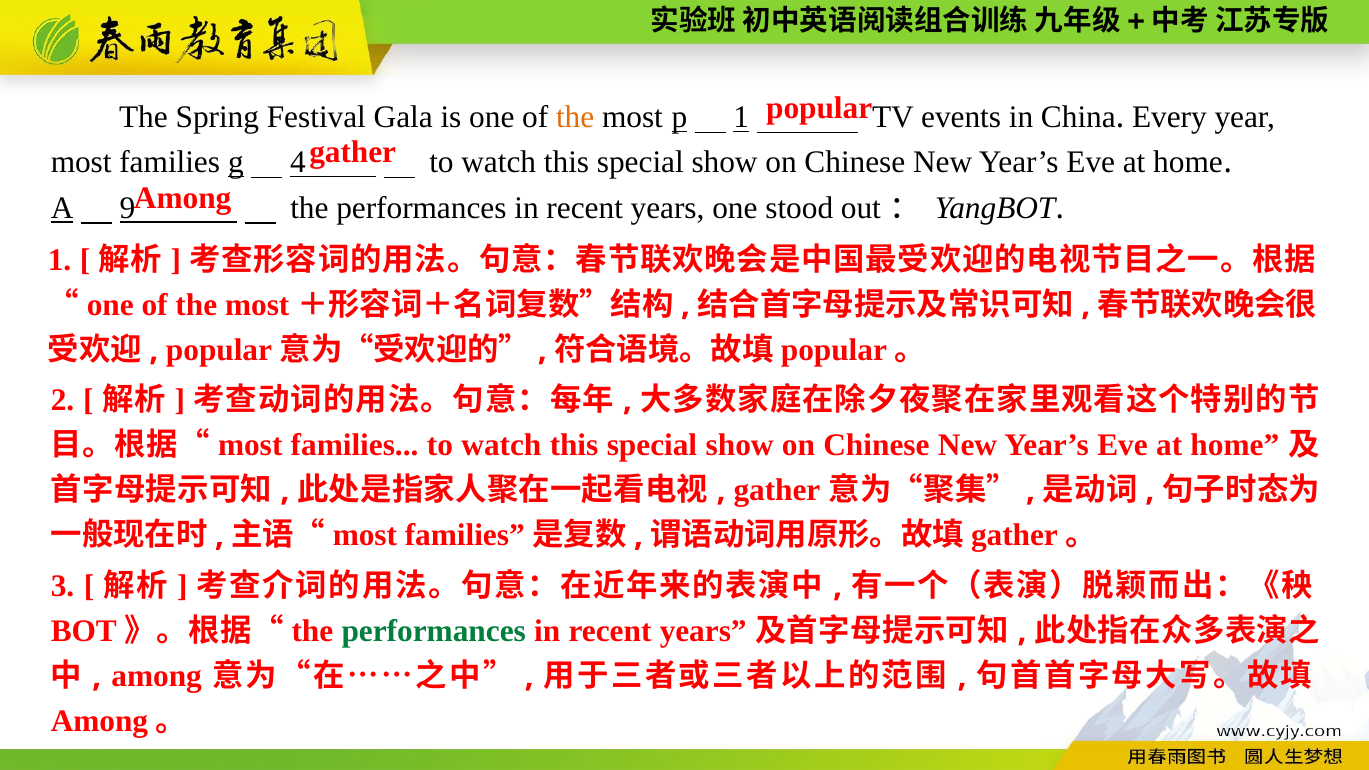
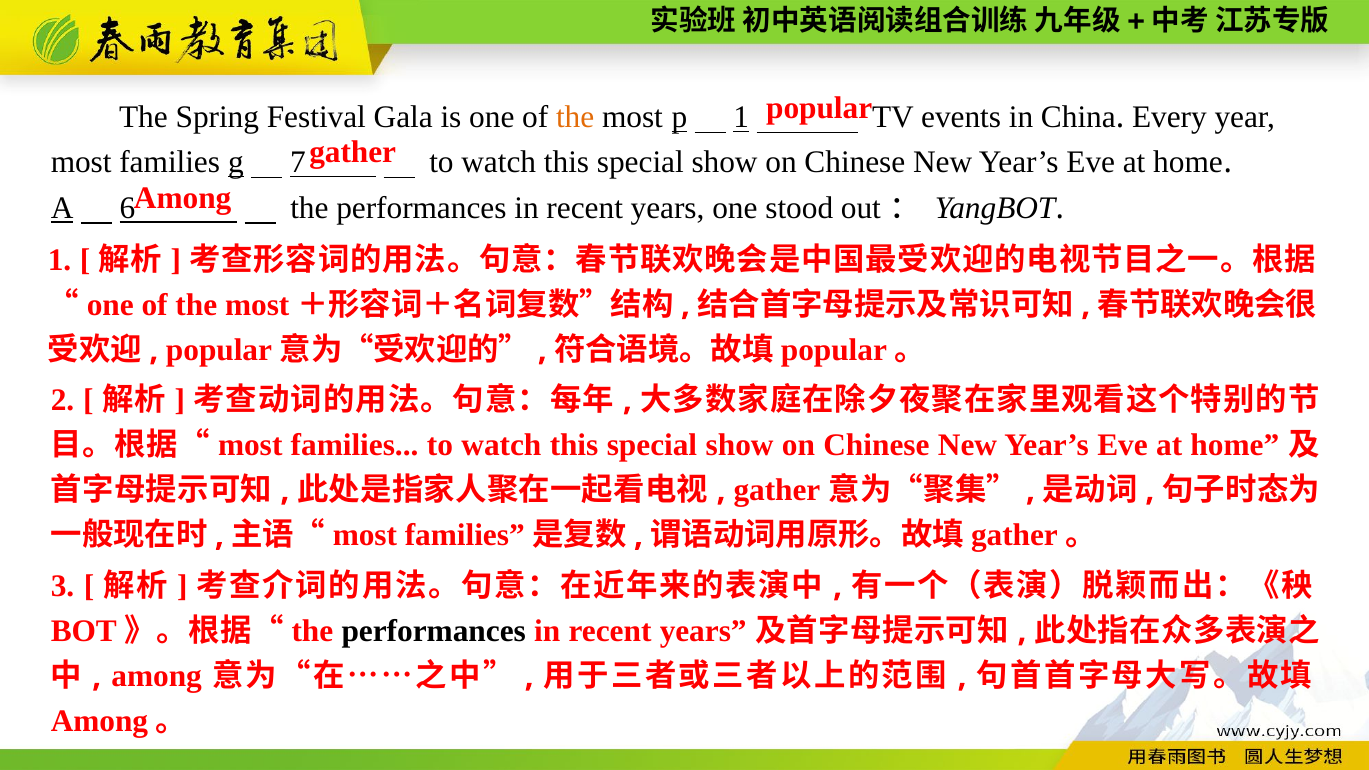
4: 4 -> 7 (298, 163)
9: 9 -> 6 (128, 208)
performances colour: green -> black (434, 631)
